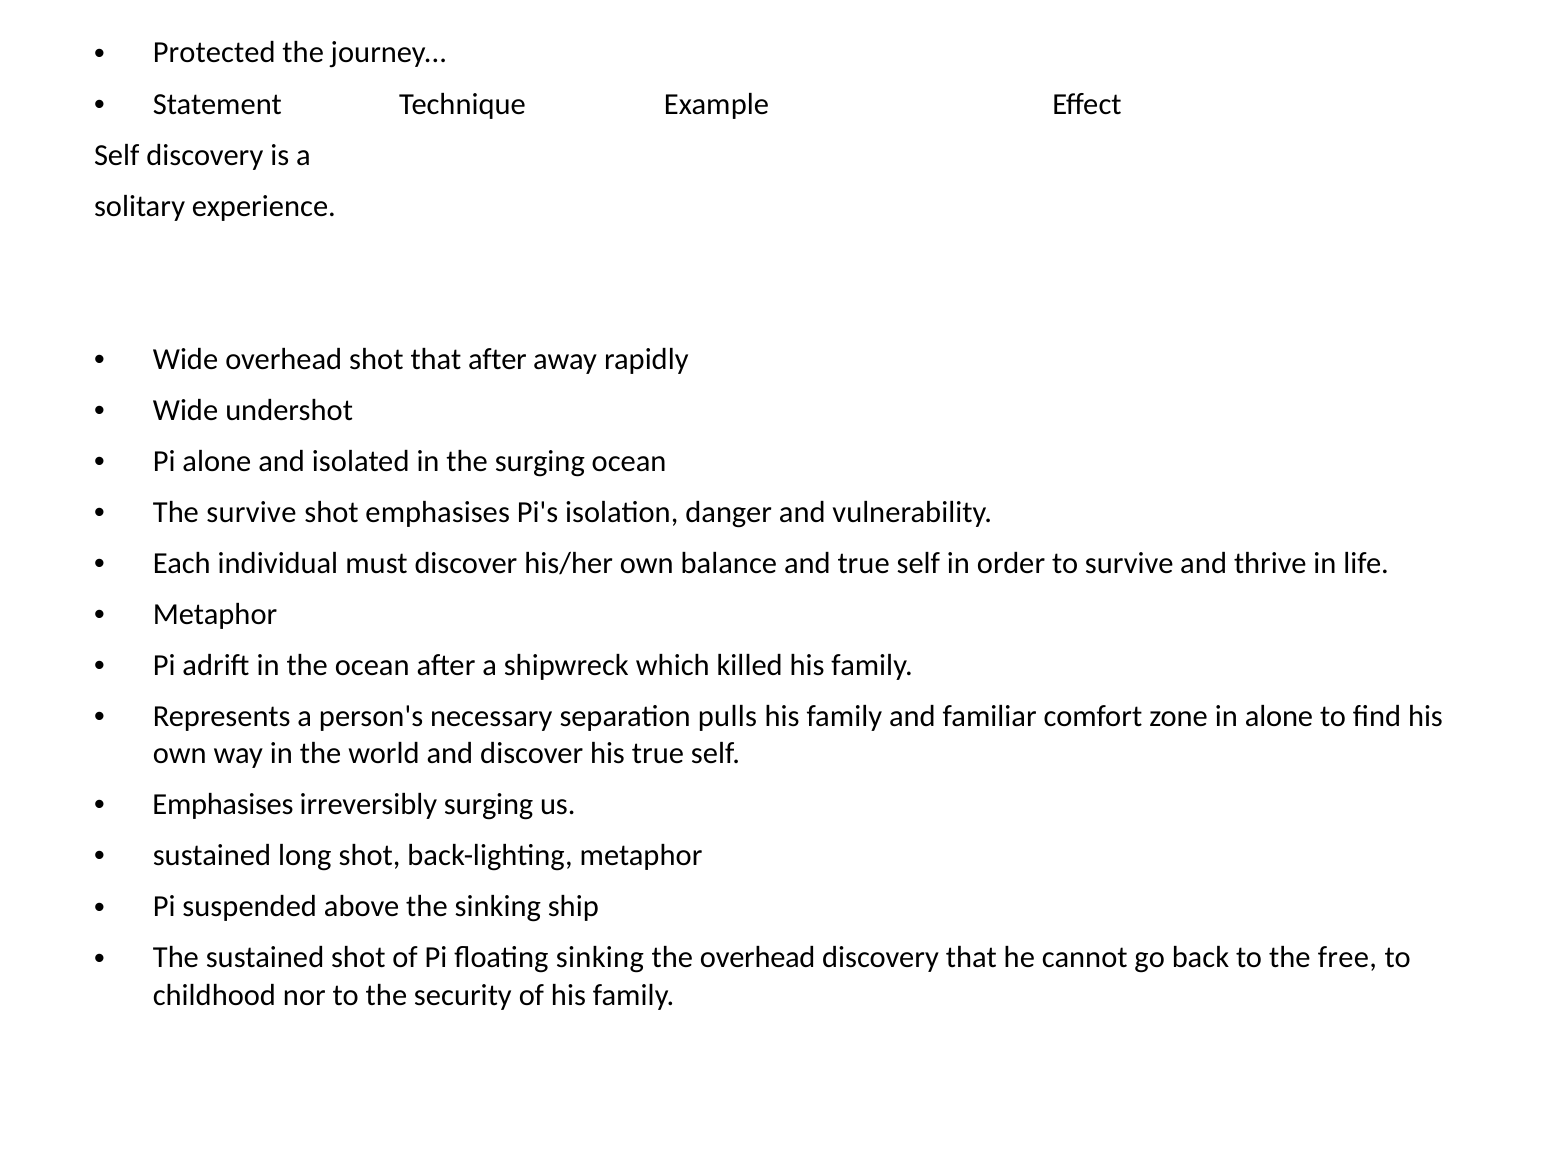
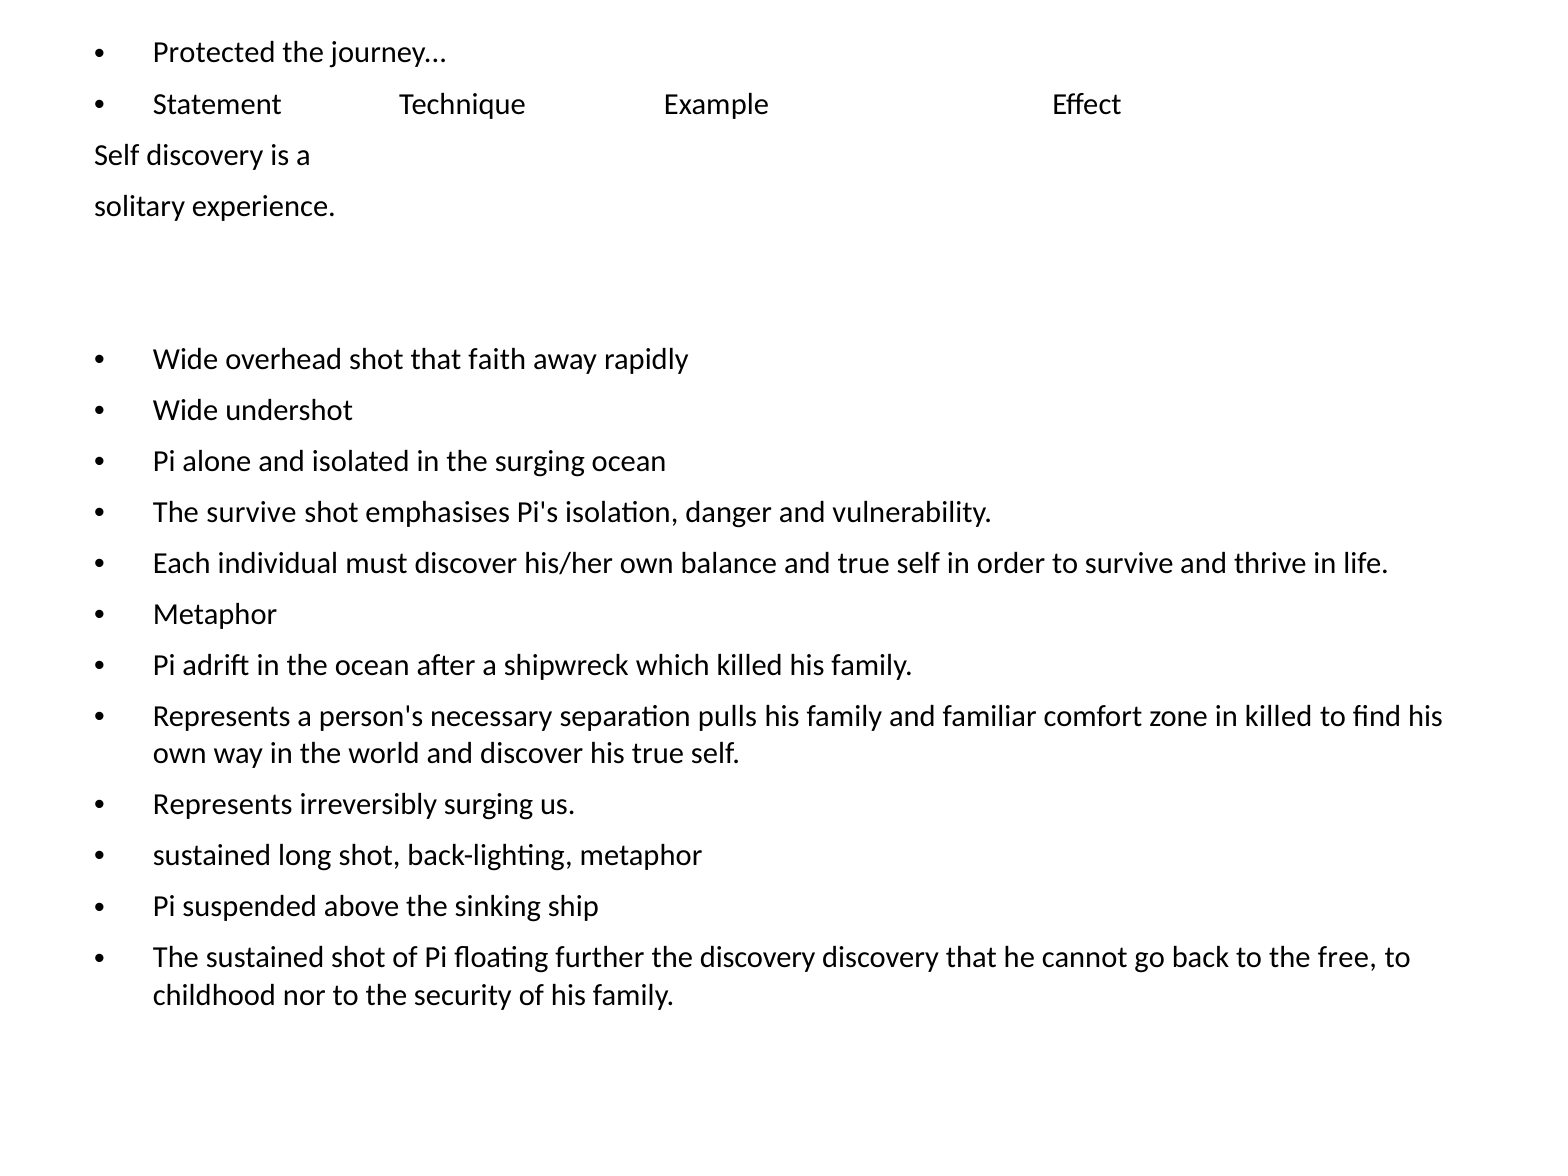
that after: after -> faith (497, 359)
in alone: alone -> killed (1279, 717)
Emphasises: Emphasises -> Represents (223, 805)
floating sinking: sinking -> further (600, 958)
the overhead: overhead -> discovery (758, 958)
